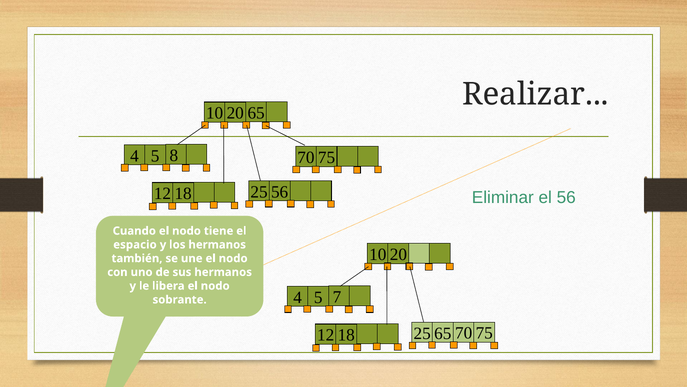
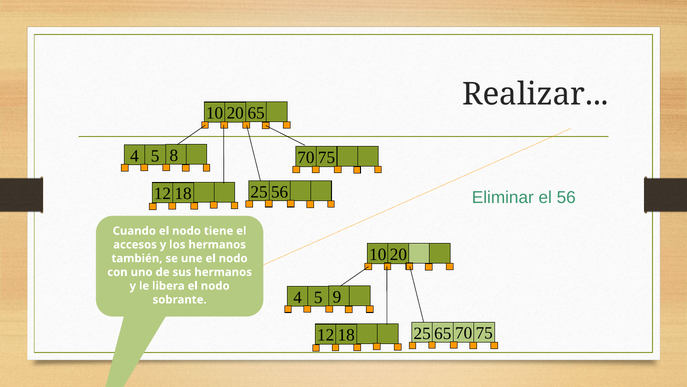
espacio: espacio -> accesos (135, 244)
7: 7 -> 9 (337, 297)
